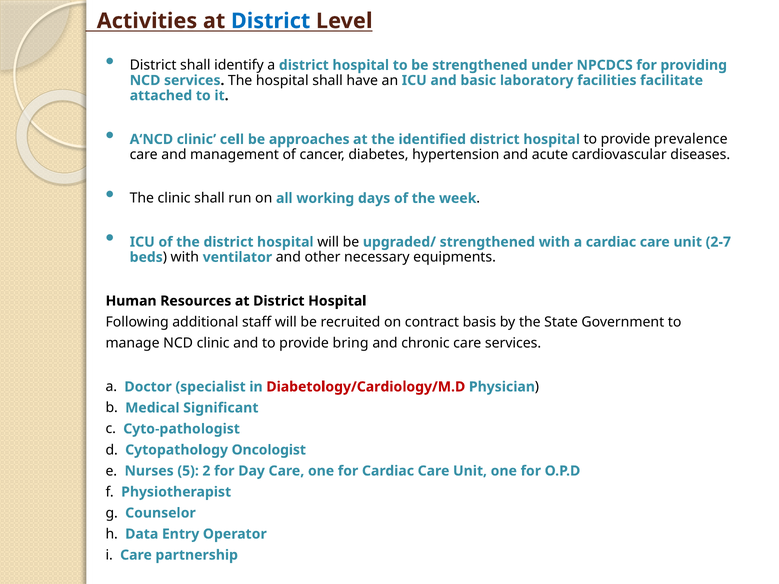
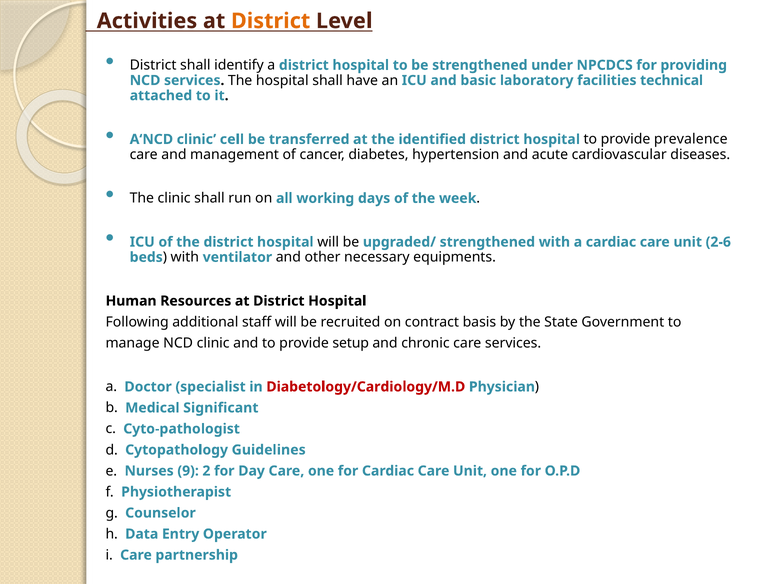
District colour: blue -> orange (271, 21)
facilitate: facilitate -> technical (672, 80)
approaches: approaches -> transferred (309, 139)
2-7: 2-7 -> 2-6 (718, 242)
bring: bring -> setup (351, 343)
Oncologist: Oncologist -> Guidelines (269, 450)
5: 5 -> 9 (188, 471)
